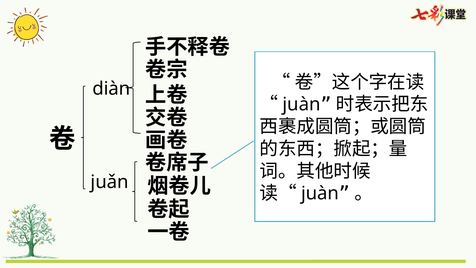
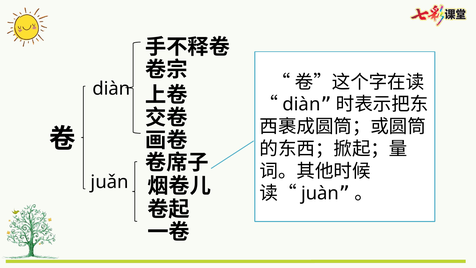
juàn: juàn -> diàn (301, 104)
